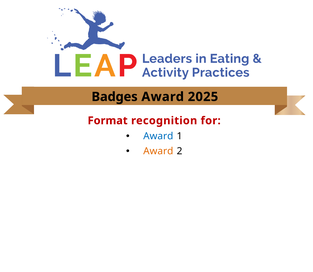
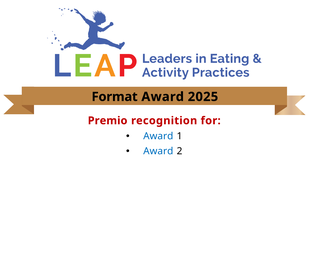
Badges: Badges -> Format (115, 97)
Format: Format -> Premio (108, 121)
Award colour: orange -> blue (158, 151)
